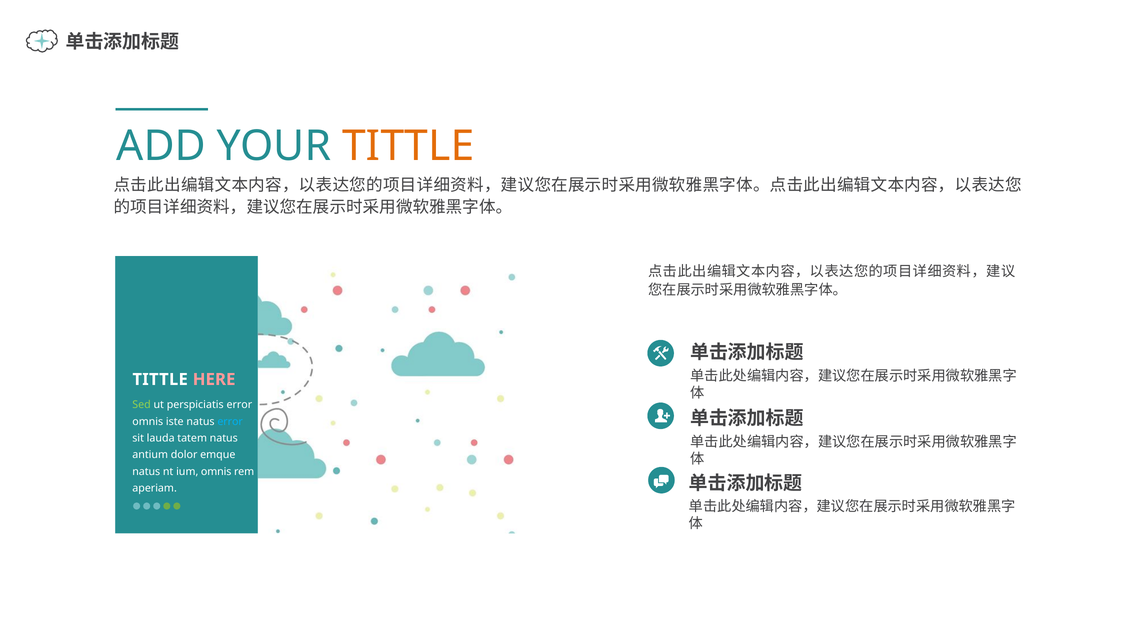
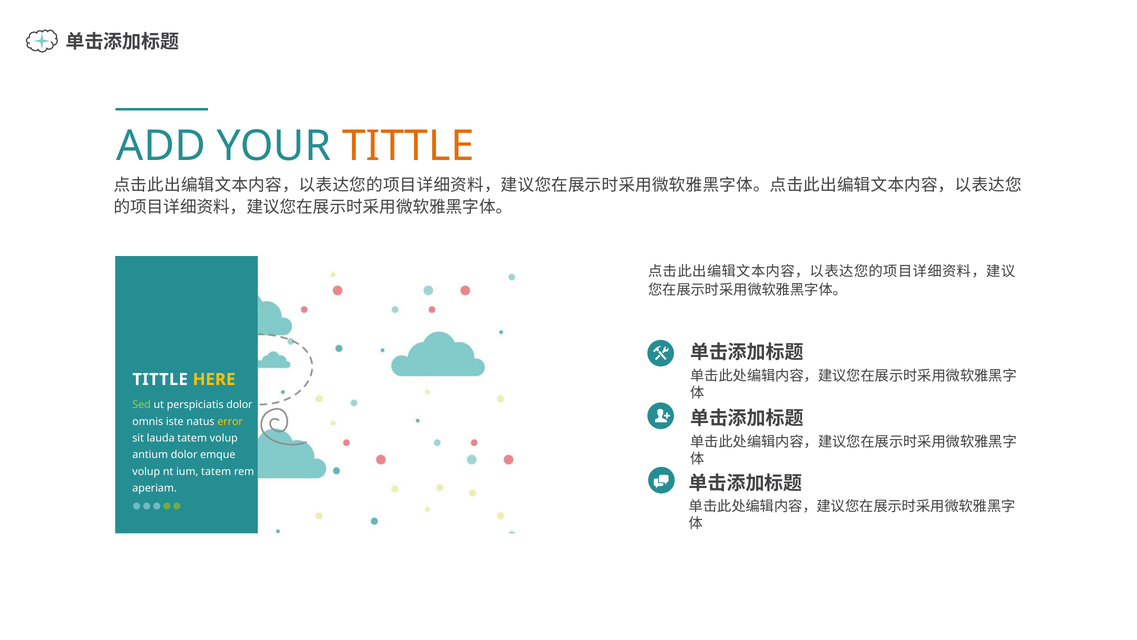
HERE colour: pink -> yellow (214, 379)
perspiciatis error: error -> dolor (239, 405)
error colour: light blue -> yellow (230, 421)
tatem natus: natus -> volup (224, 438)
natus: natus -> volup (146, 471)
ium omnis: omnis -> tatem (216, 471)
